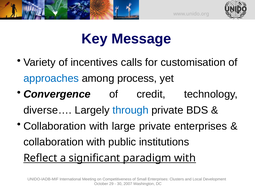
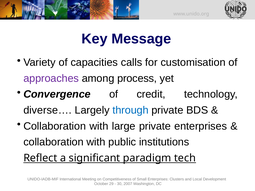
incentives: incentives -> capacities (94, 63)
approaches colour: blue -> purple (51, 78)
paradigm with: with -> tech (185, 158)
